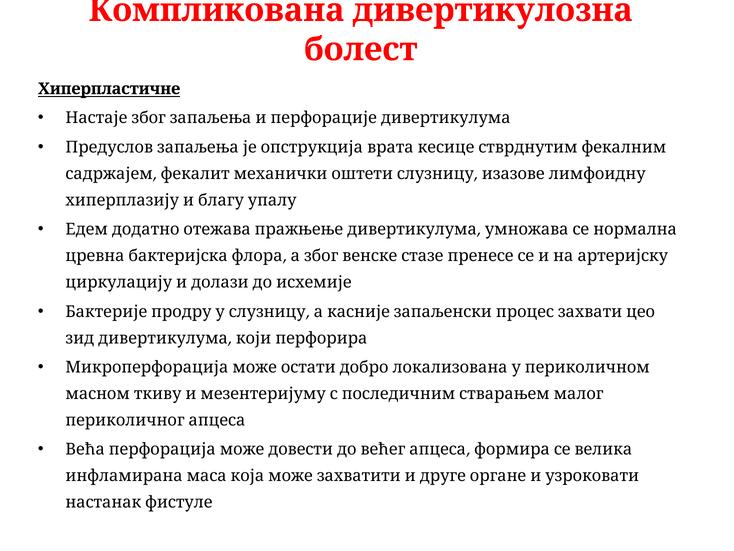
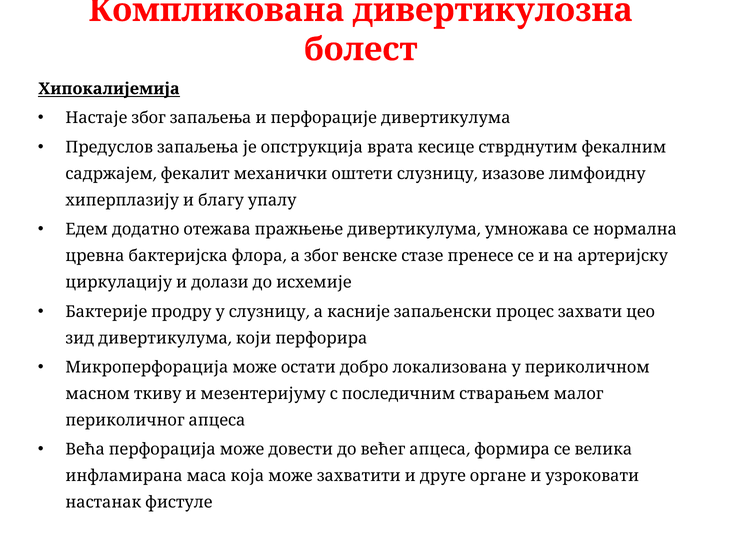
Хиперпластичне: Хиперпластичне -> Хипокалијемија (109, 89)
